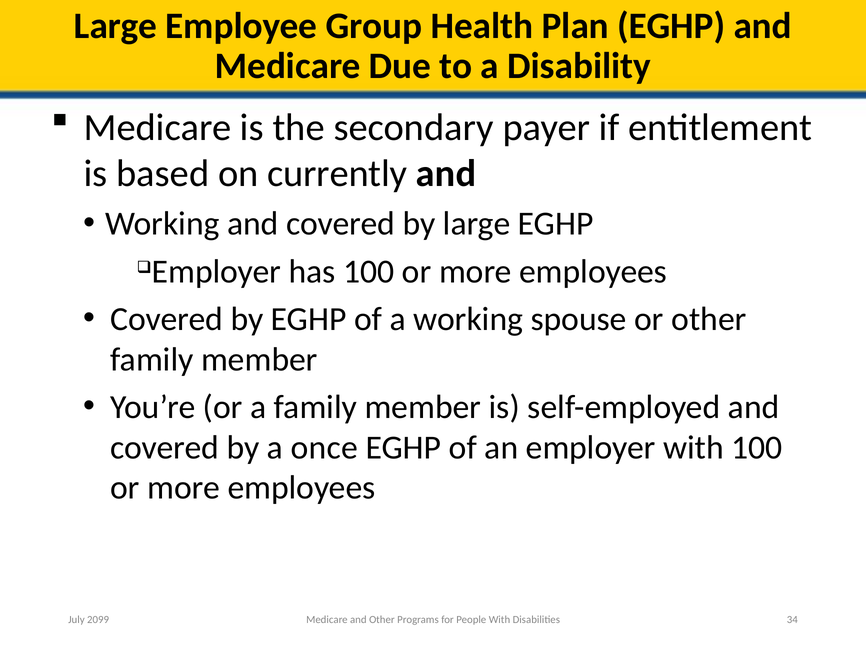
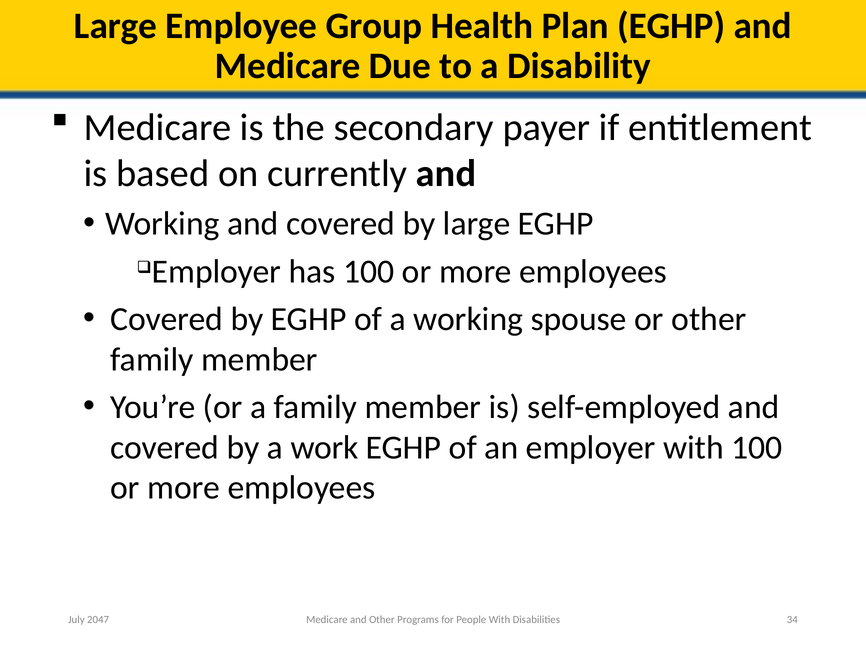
once: once -> work (325, 448)
2099: 2099 -> 2047 (98, 620)
